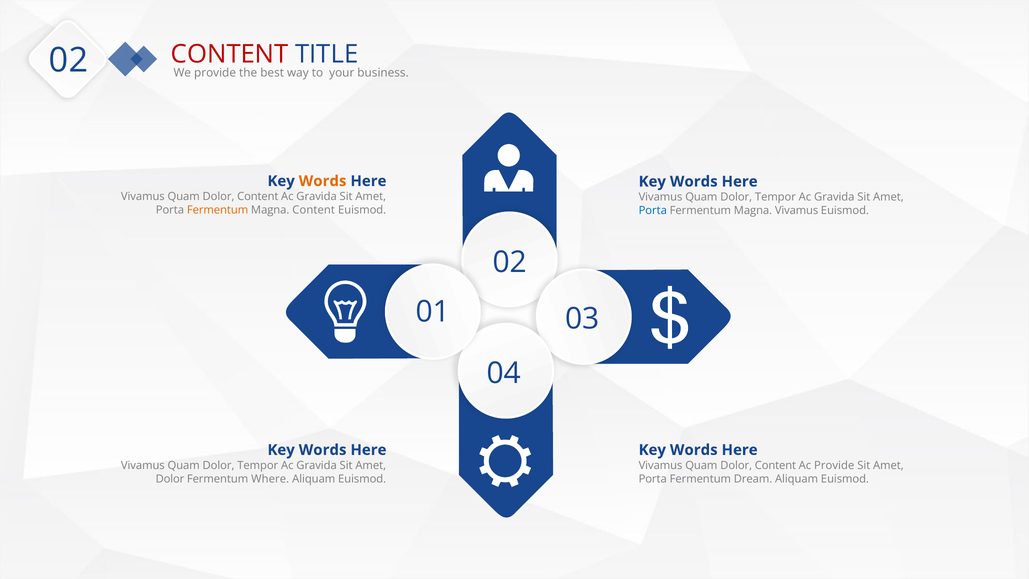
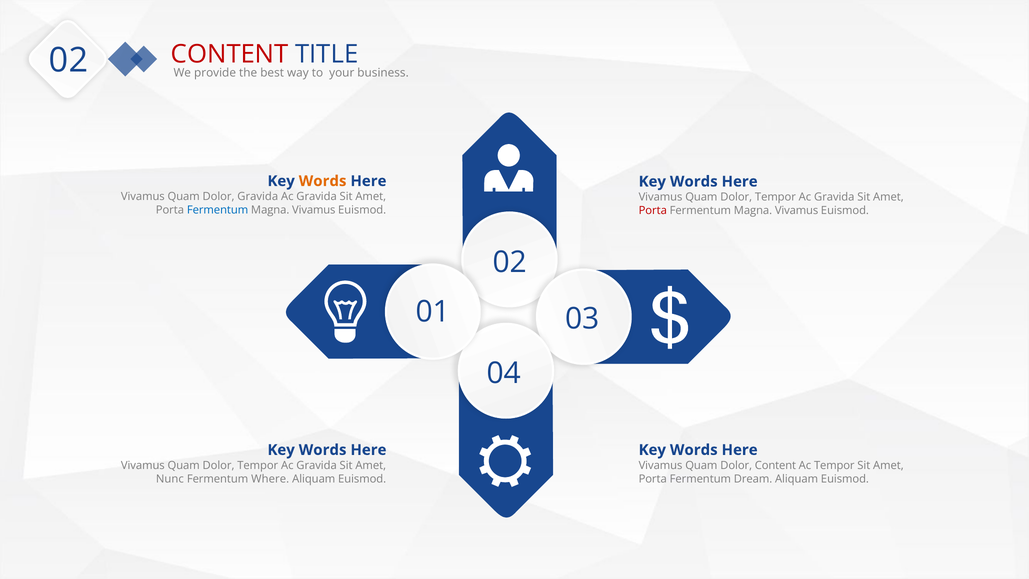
Content: Content -> Gravida (258, 197)
Fermentum colour: orange -> blue (218, 210)
Content: Content -> Vivamus (314, 210)
Porta colour: blue -> red (653, 210)
Ac Provide: Provide -> Tempor (834, 465)
Dolor: Dolor -> Nunc (170, 479)
